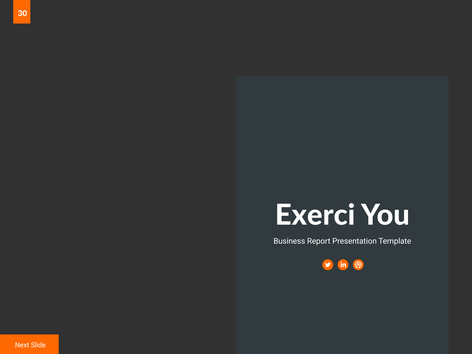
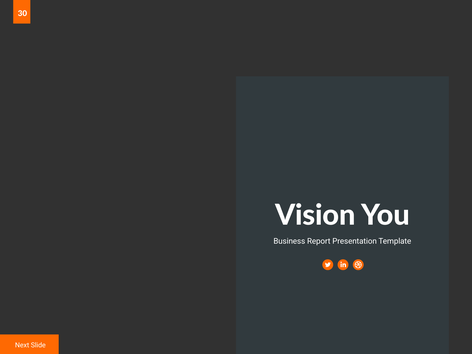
Exerci: Exerci -> Vision (315, 215)
